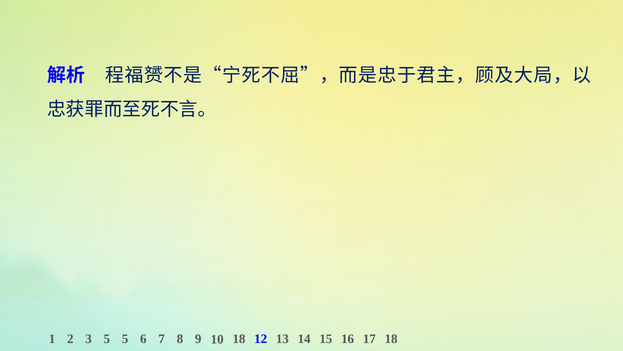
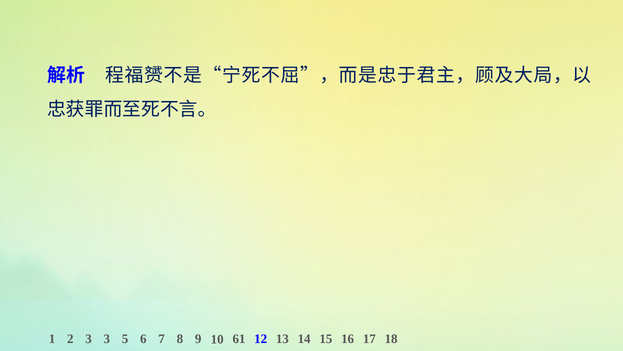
3 5: 5 -> 3 (107, 339)
10 18: 18 -> 61 (239, 339)
